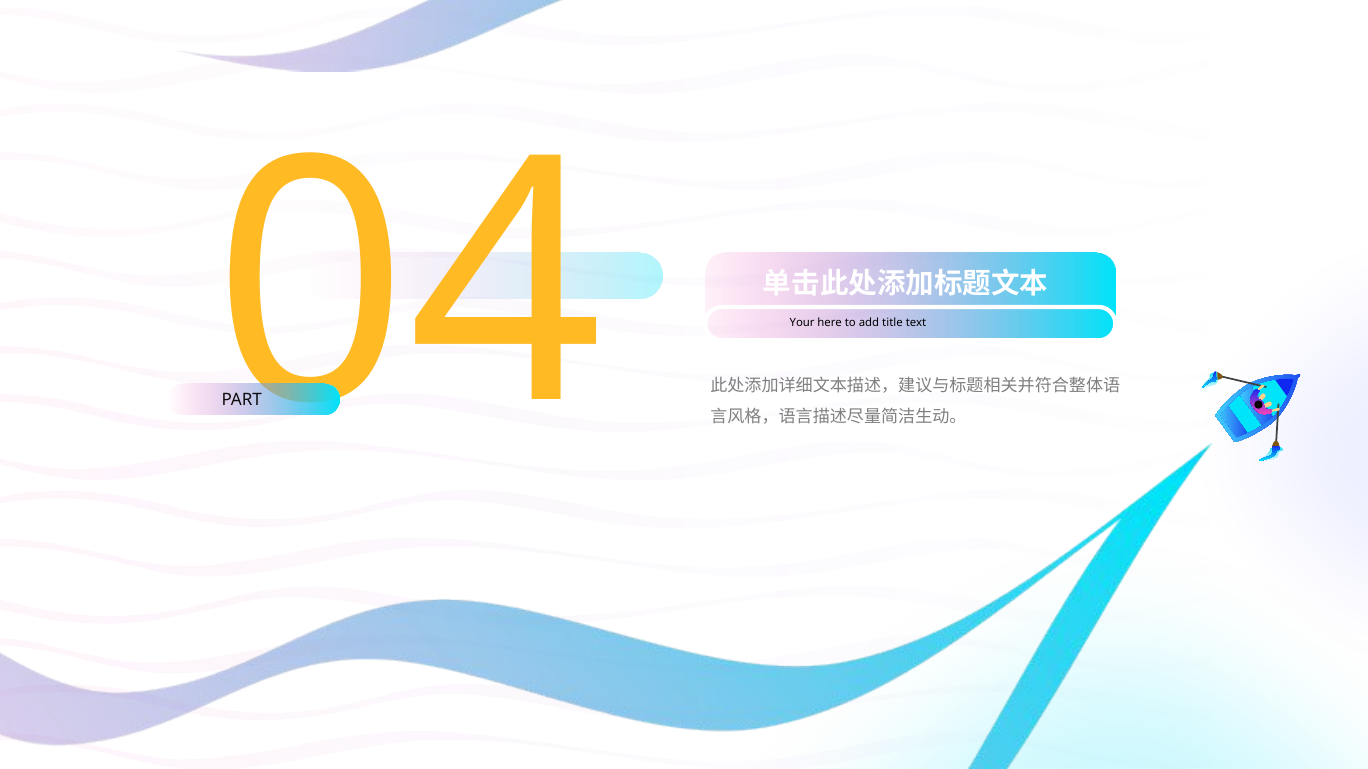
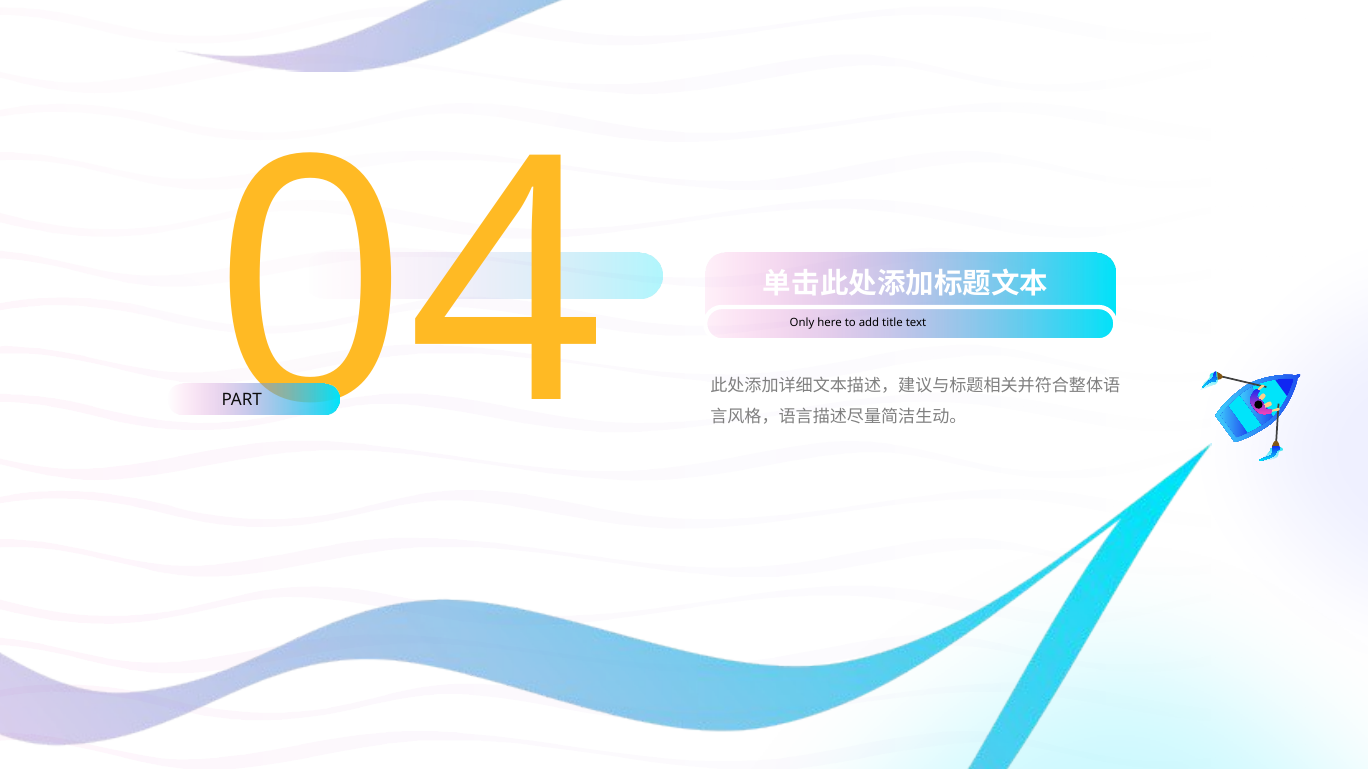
Your: Your -> Only (802, 323)
